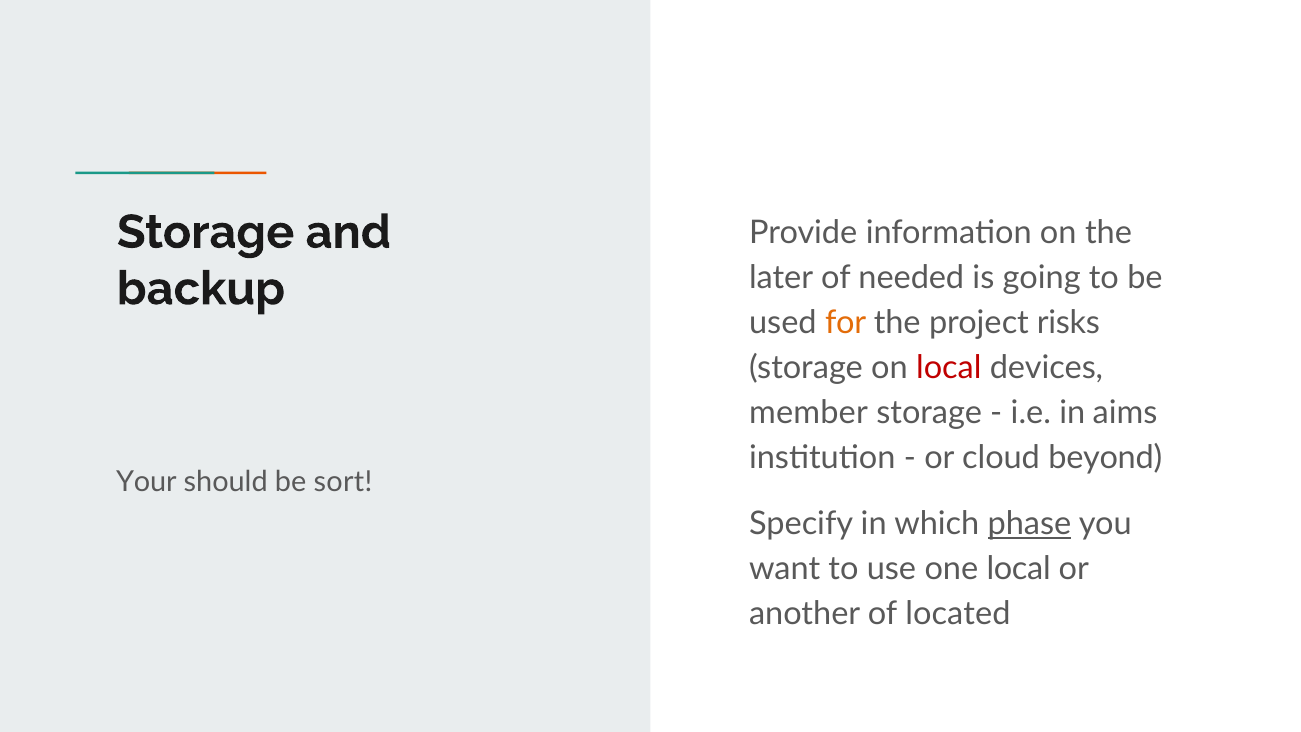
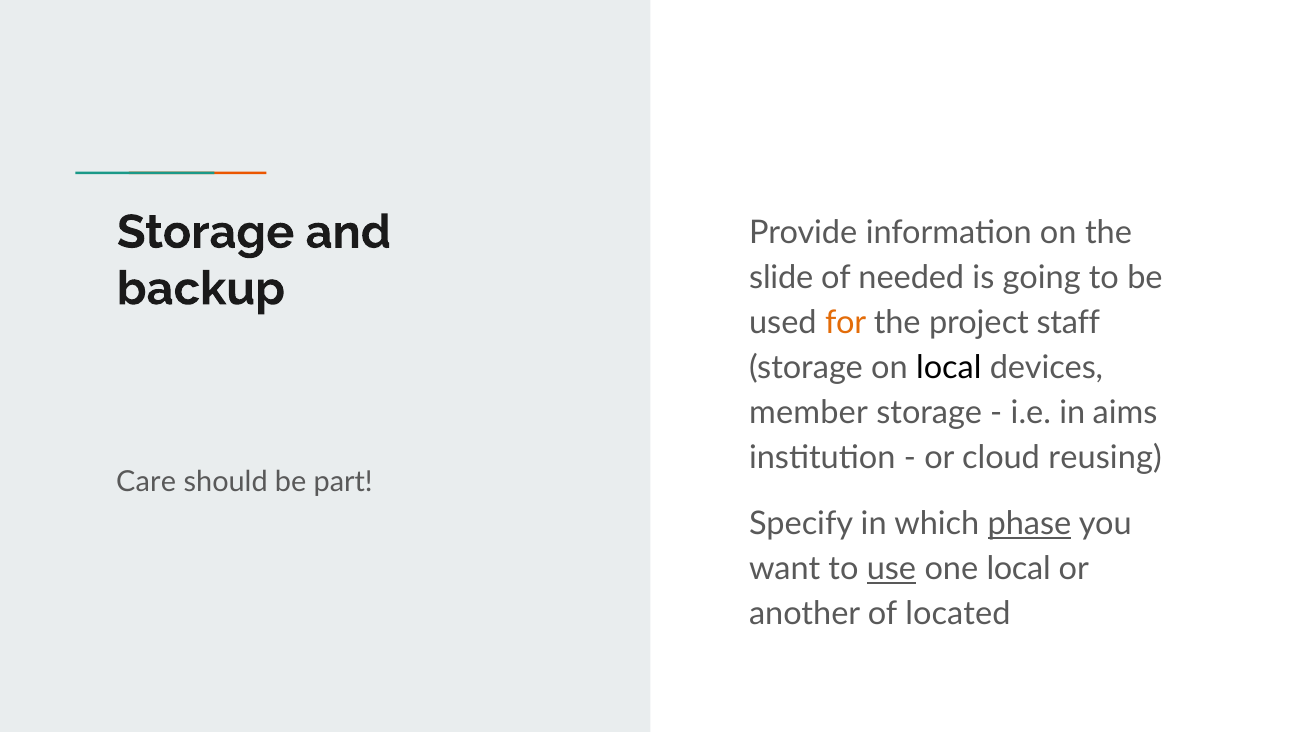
later: later -> slide (781, 278)
risks: risks -> staff (1068, 323)
local colour: red -> black (949, 368)
beyond: beyond -> reusing (1105, 457)
Your: Your -> Care (146, 482)
sort: sort -> part (343, 482)
use underline: none -> present (892, 569)
